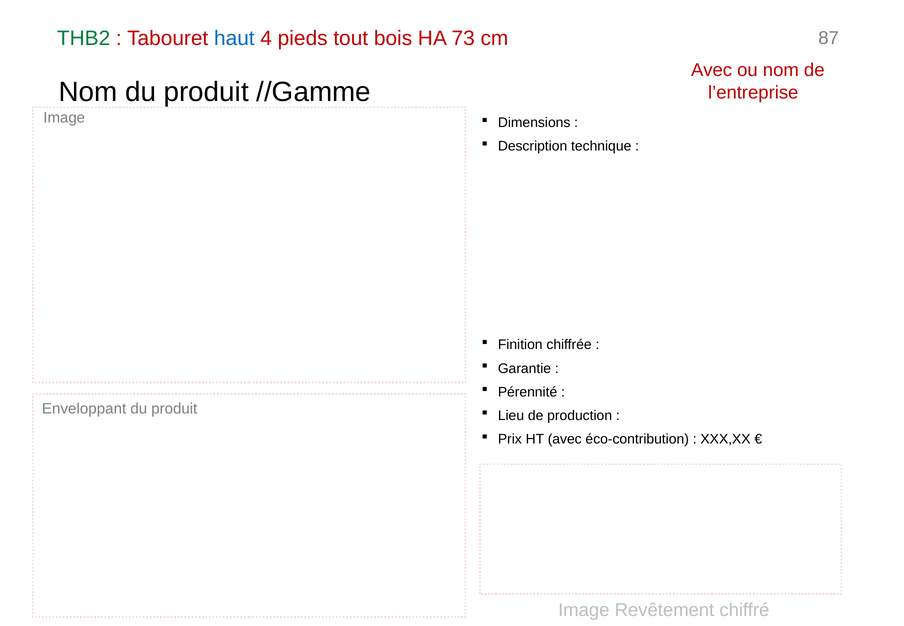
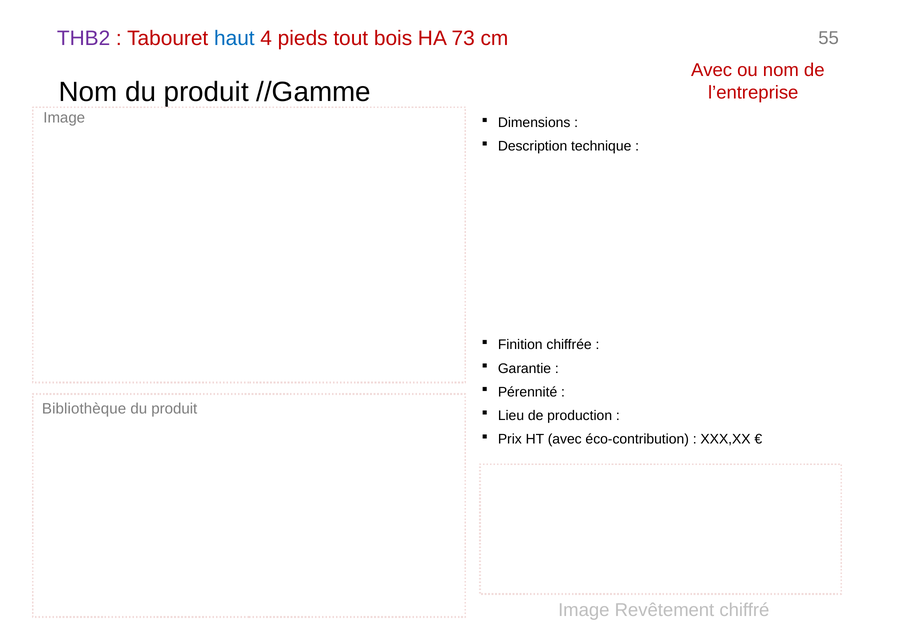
THB2 colour: green -> purple (84, 38)
87: 87 -> 55 (829, 38)
Enveloppant: Enveloppant -> Bibliothèque (84, 409)
